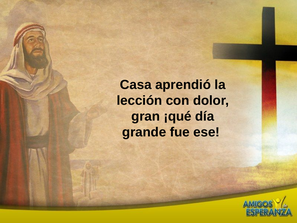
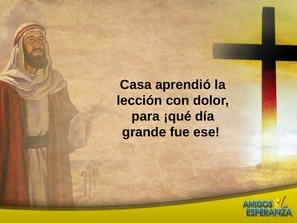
gran: gran -> para (146, 116)
